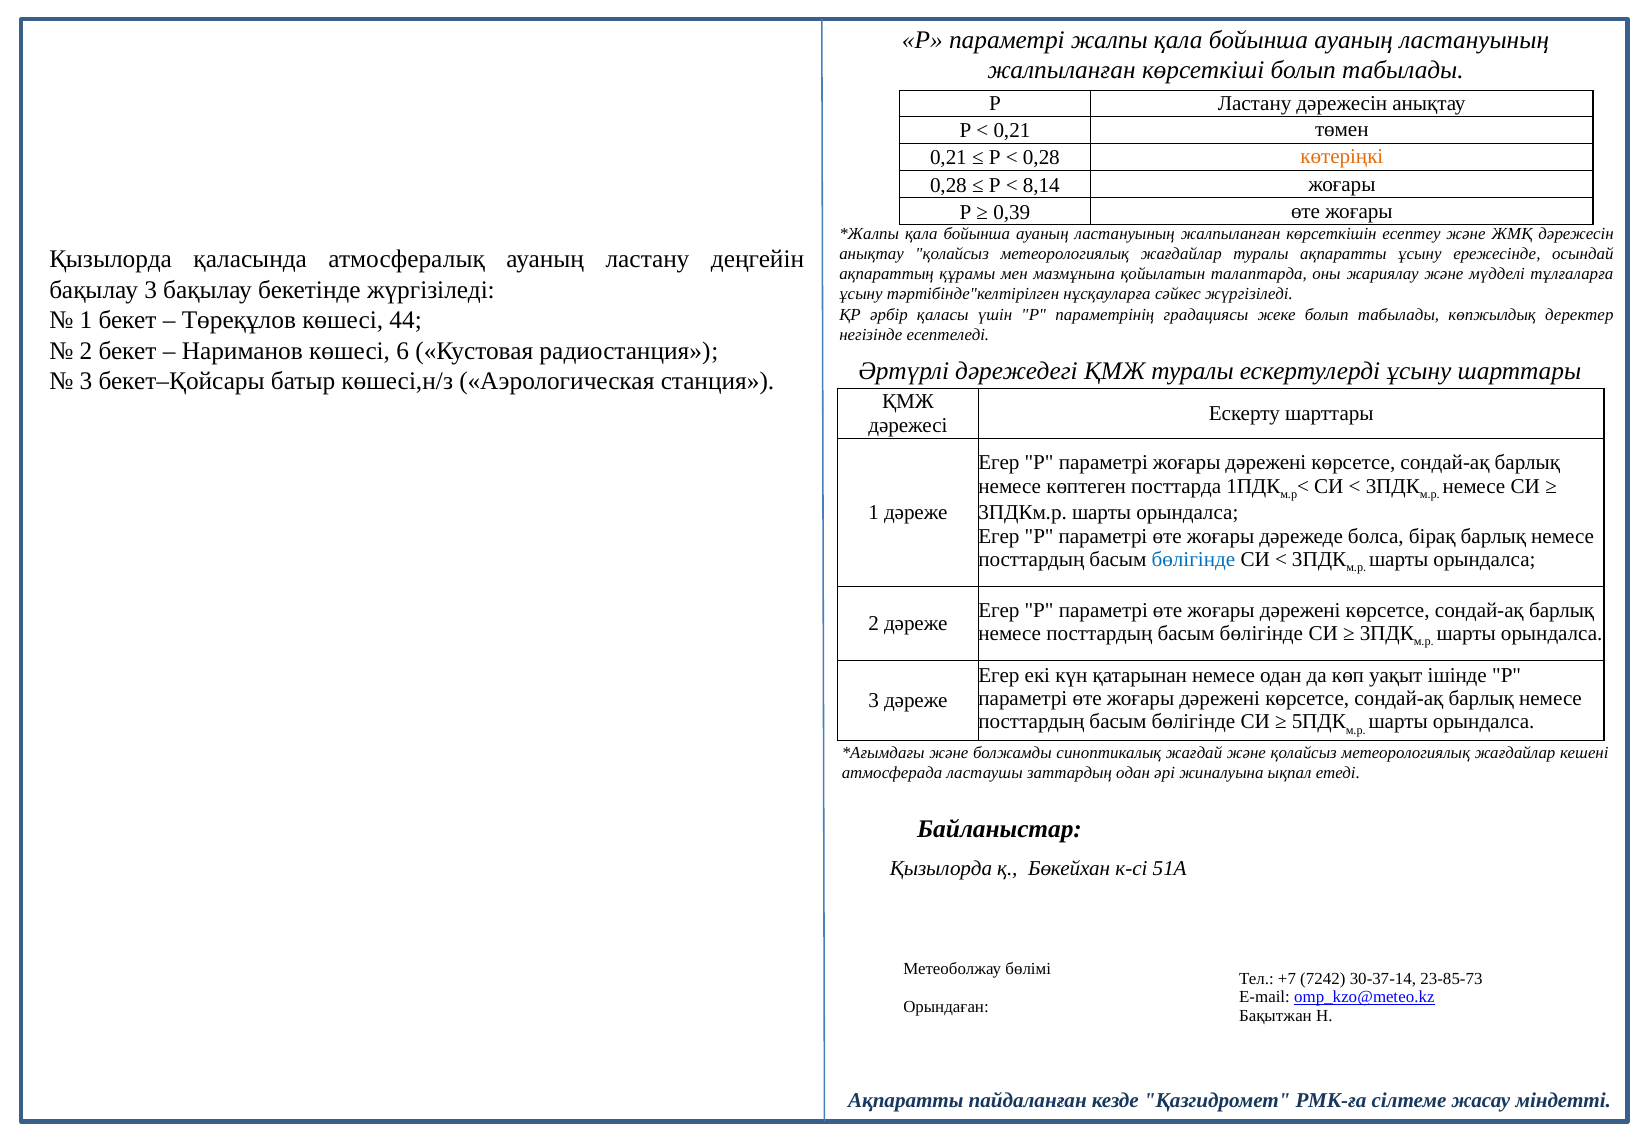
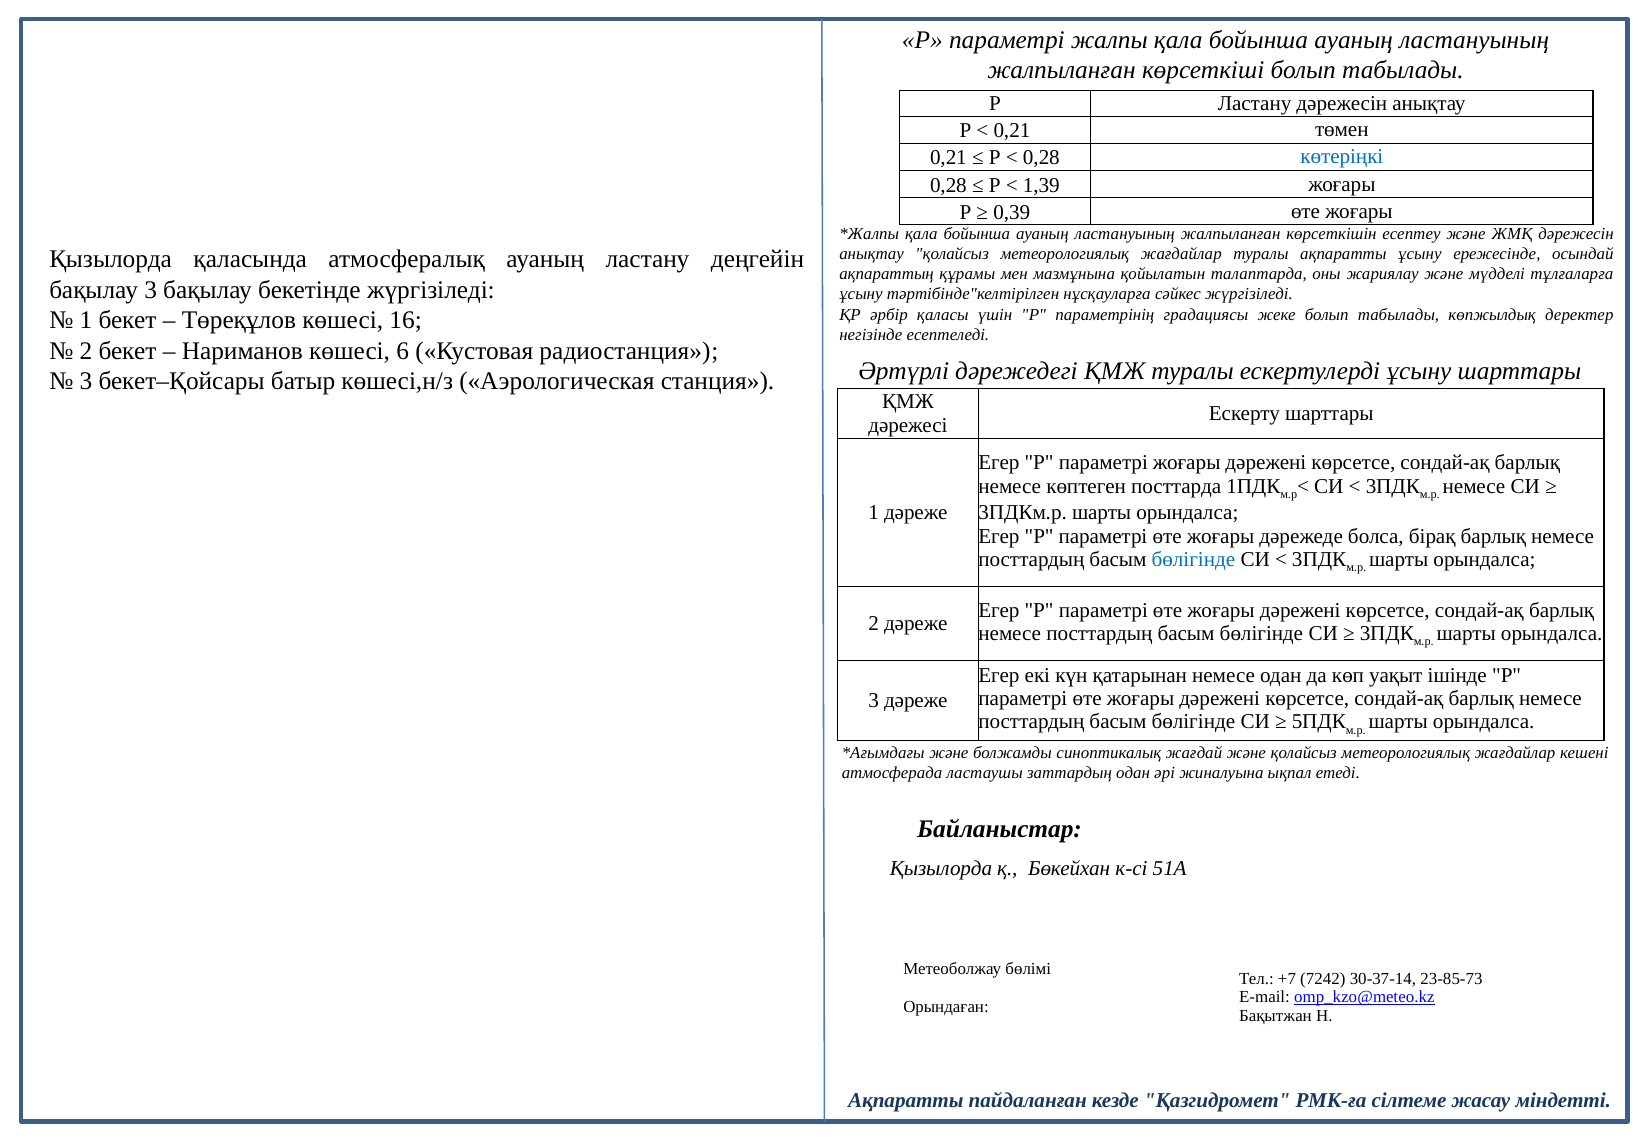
көтеріңкі colour: orange -> blue (1342, 157)
8,14: 8,14 -> 1,39 (1041, 185)
44: 44 -> 16 (406, 320)
